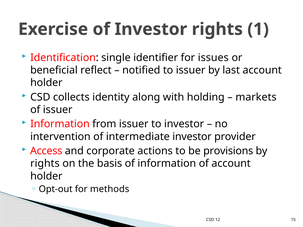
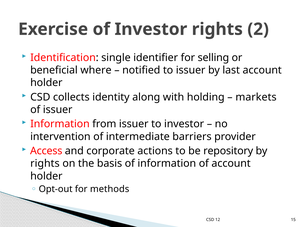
1: 1 -> 2 (258, 29)
issues: issues -> selling (213, 58)
reflect: reflect -> where (96, 70)
intermediate investor: investor -> barriers (192, 137)
provisions: provisions -> repository (228, 151)
